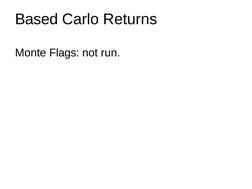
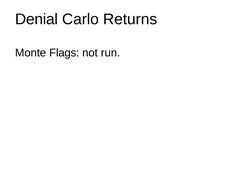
Based: Based -> Denial (37, 19)
